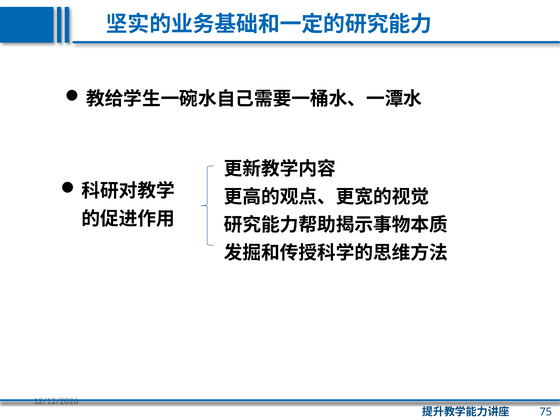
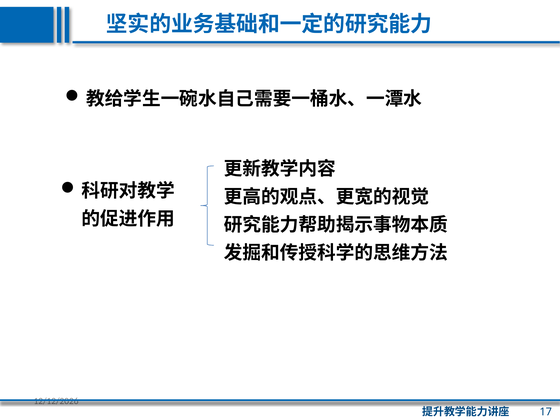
75: 75 -> 17 (546, 412)
